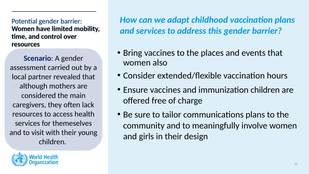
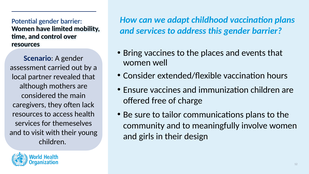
also: also -> well (160, 63)
